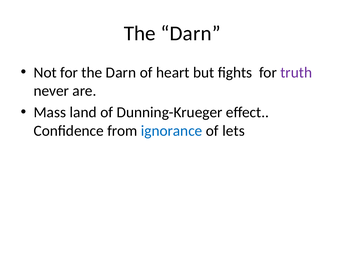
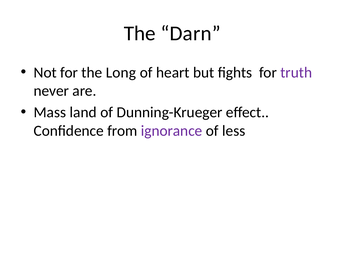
for the Darn: Darn -> Long (121, 72)
ignorance colour: blue -> purple (172, 131)
lets: lets -> less (234, 131)
